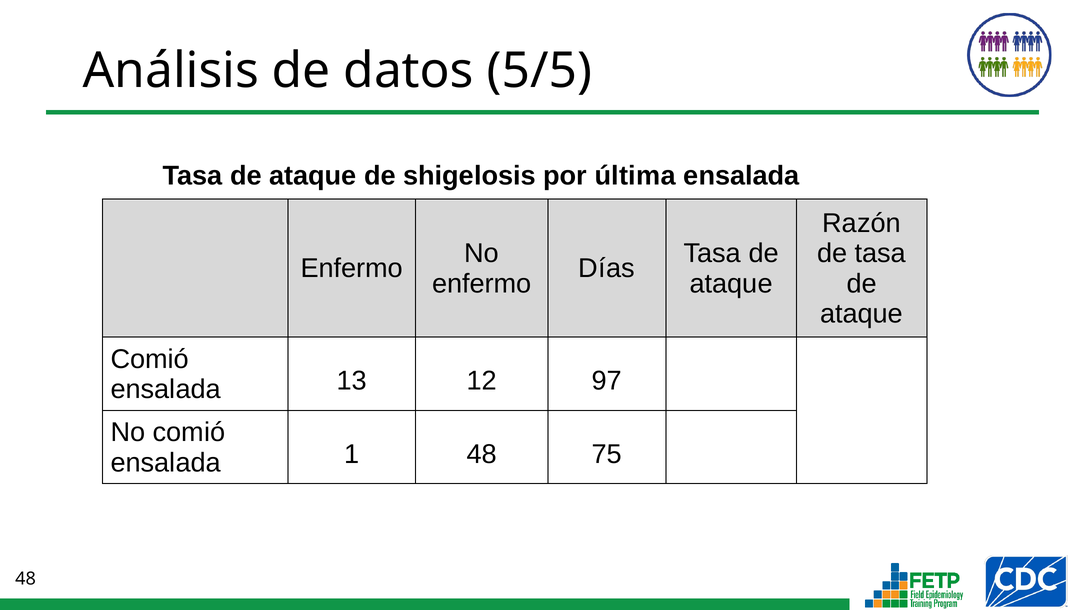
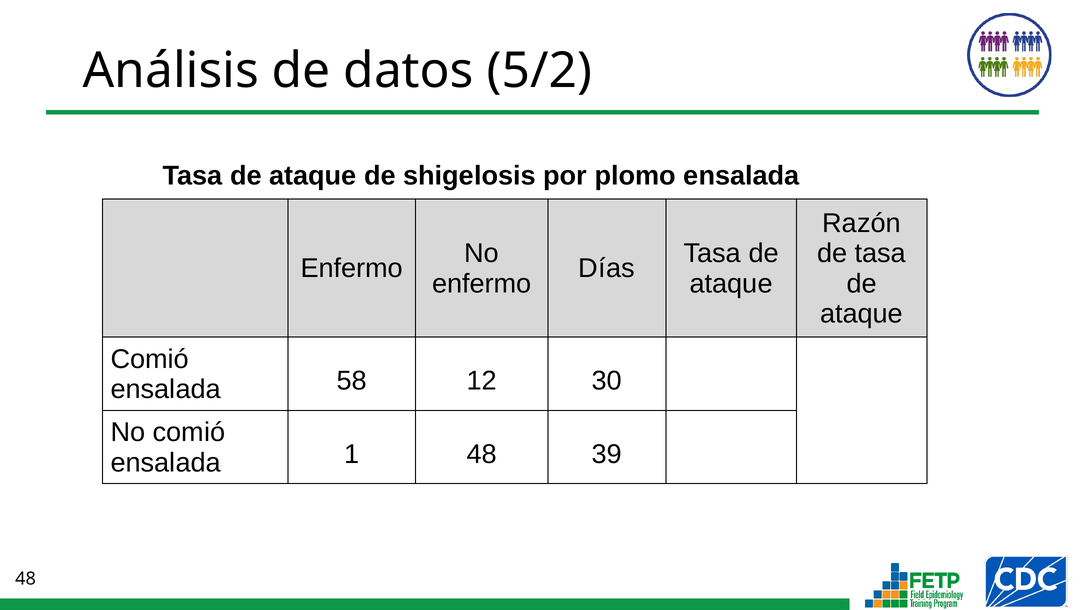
5/5: 5/5 -> 5/2 (539, 71)
última: última -> plomo (635, 176)
13: 13 -> 58 (352, 381)
97: 97 -> 30 (607, 381)
75: 75 -> 39 (607, 454)
